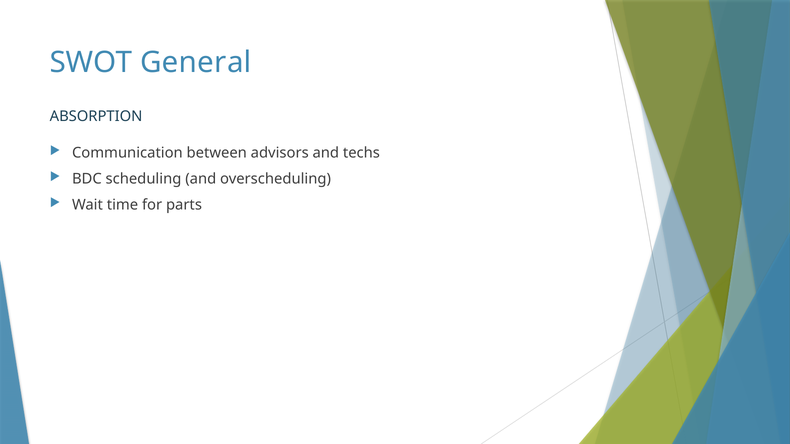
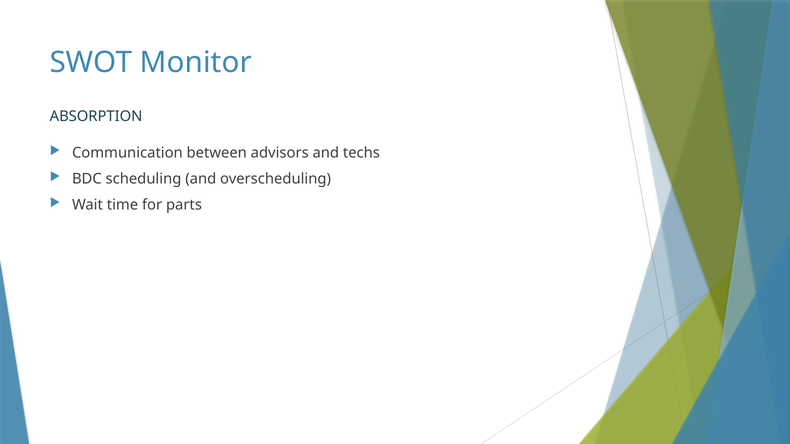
General: General -> Monitor (196, 62)
